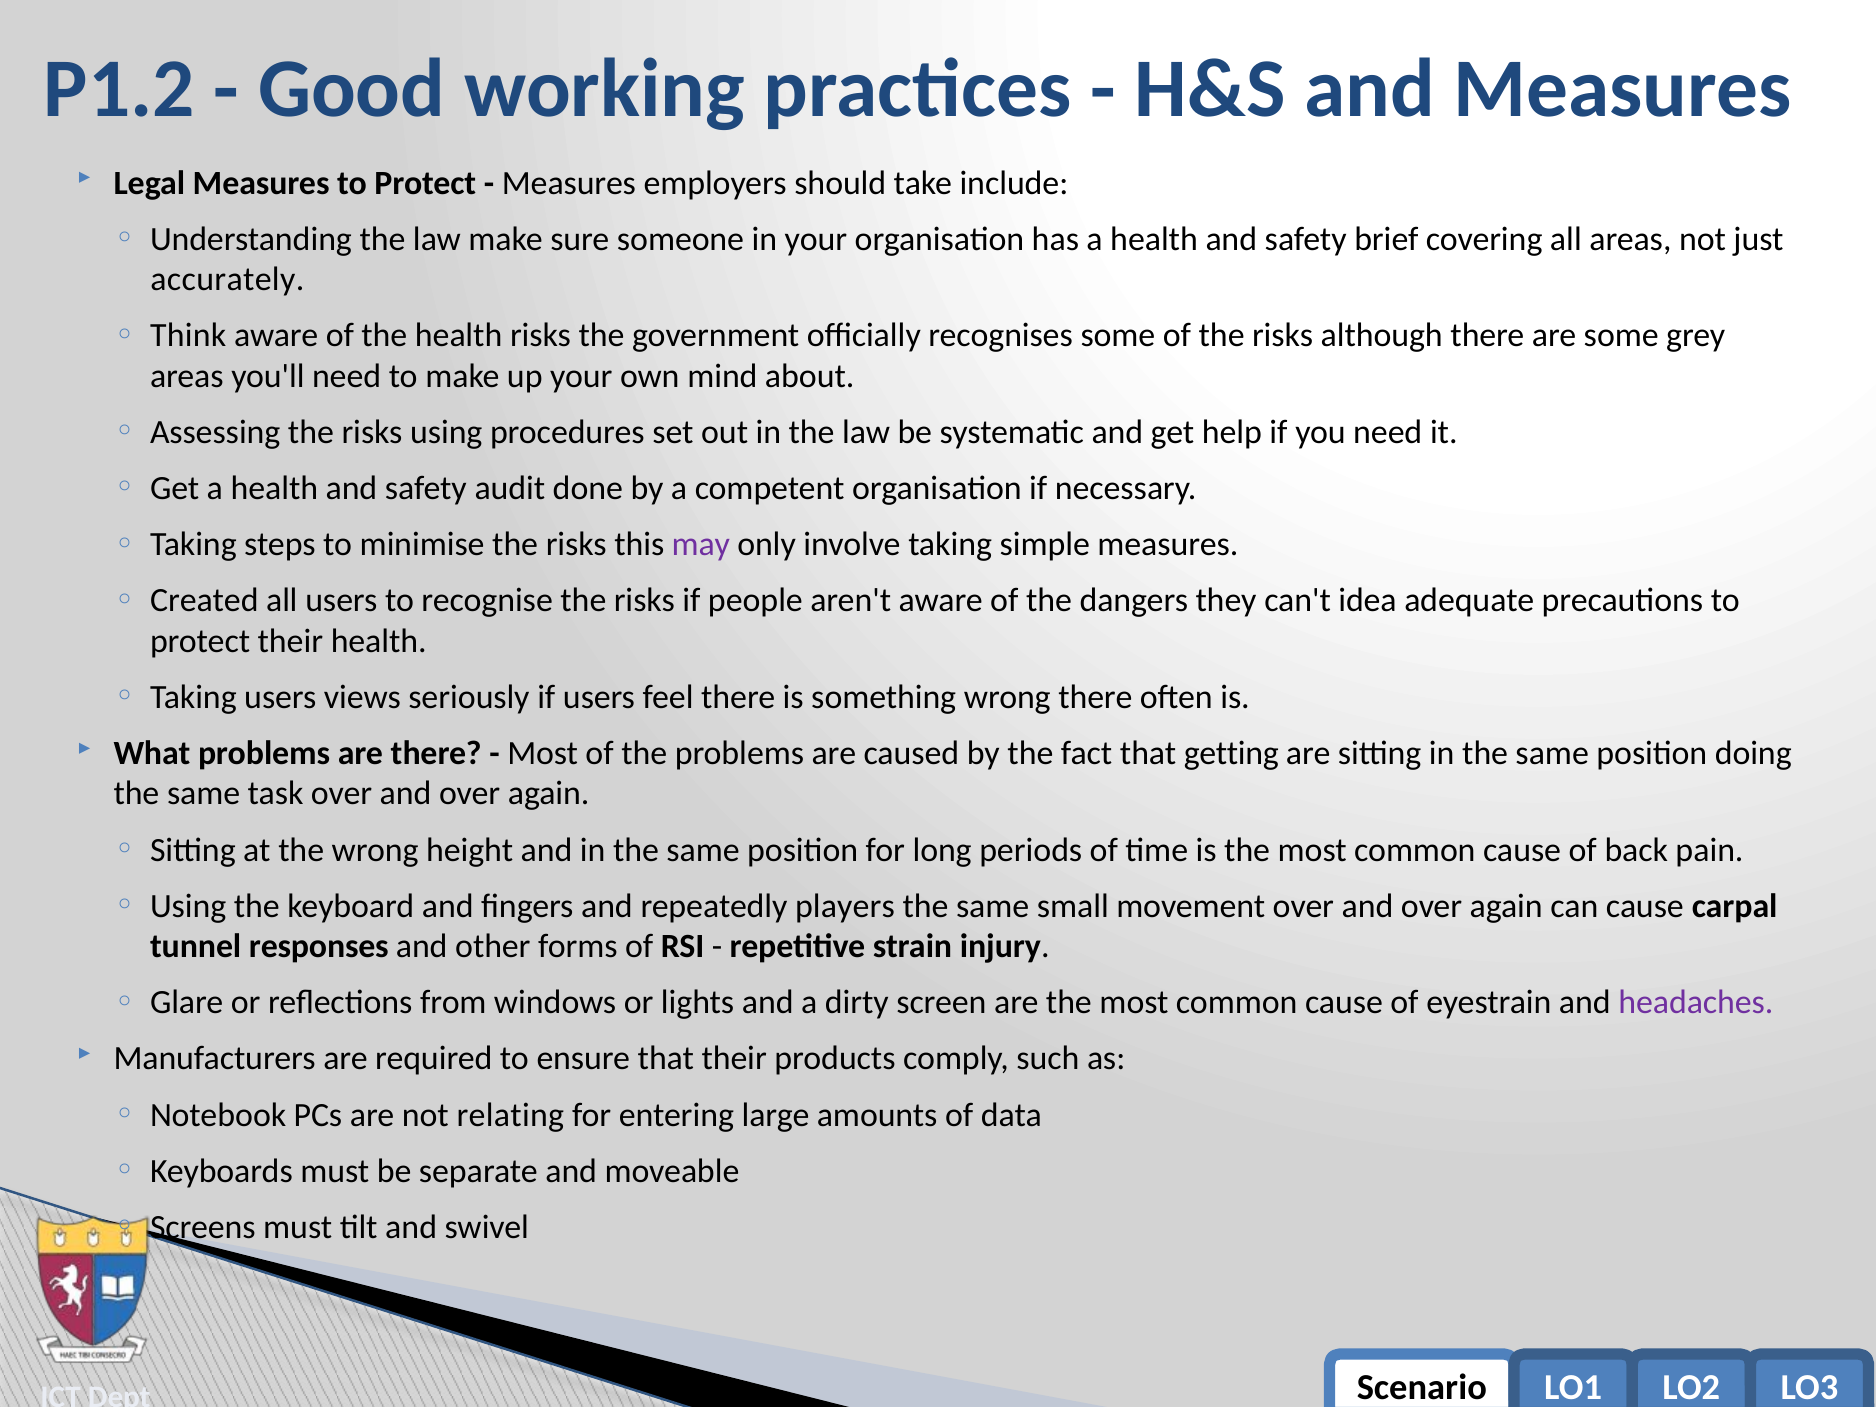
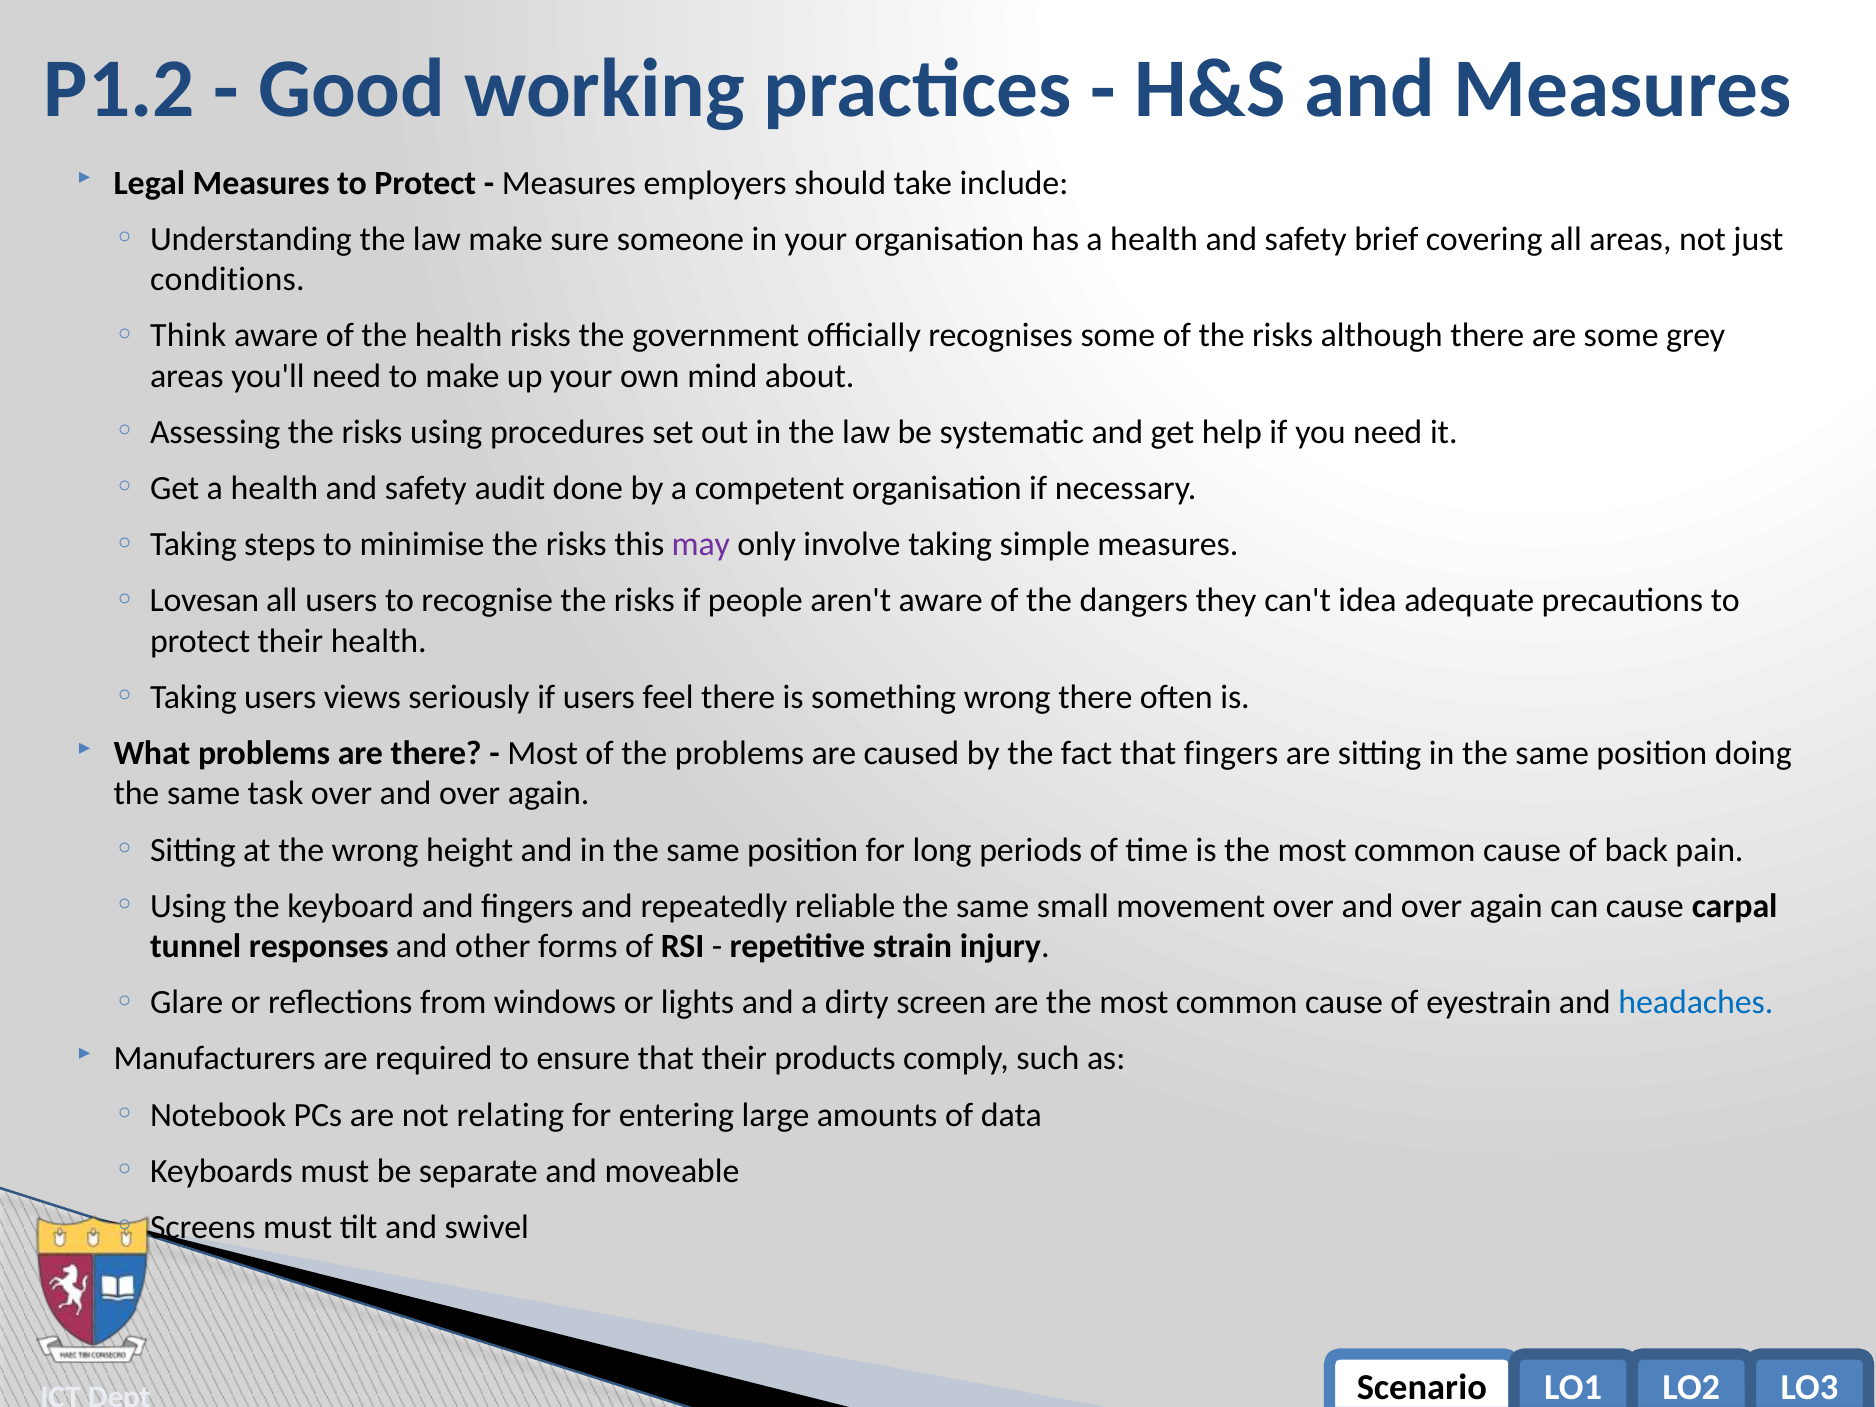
accurately: accurately -> conditions (227, 279)
Created: Created -> Lovesan (204, 601)
that getting: getting -> fingers (1231, 753)
players: players -> reliable (845, 906)
headaches colour: purple -> blue (1696, 1003)
